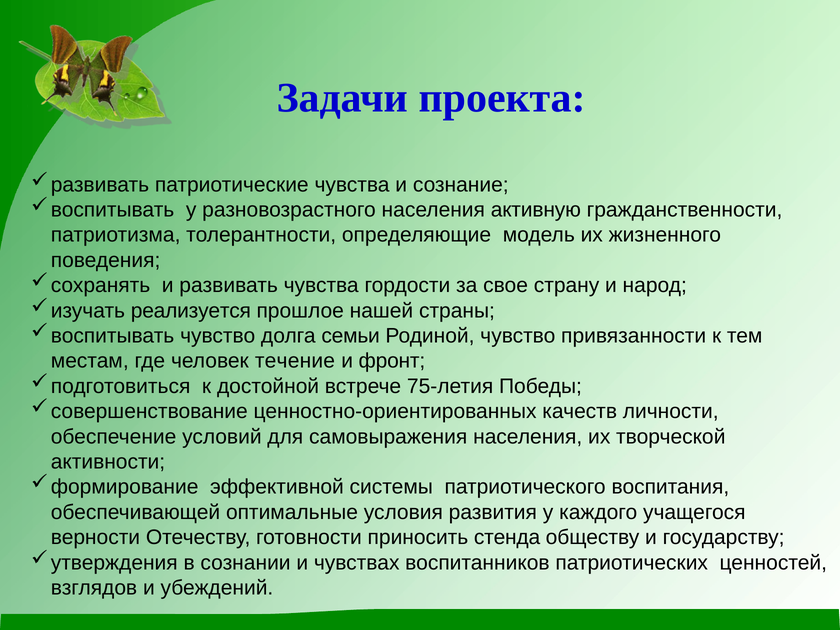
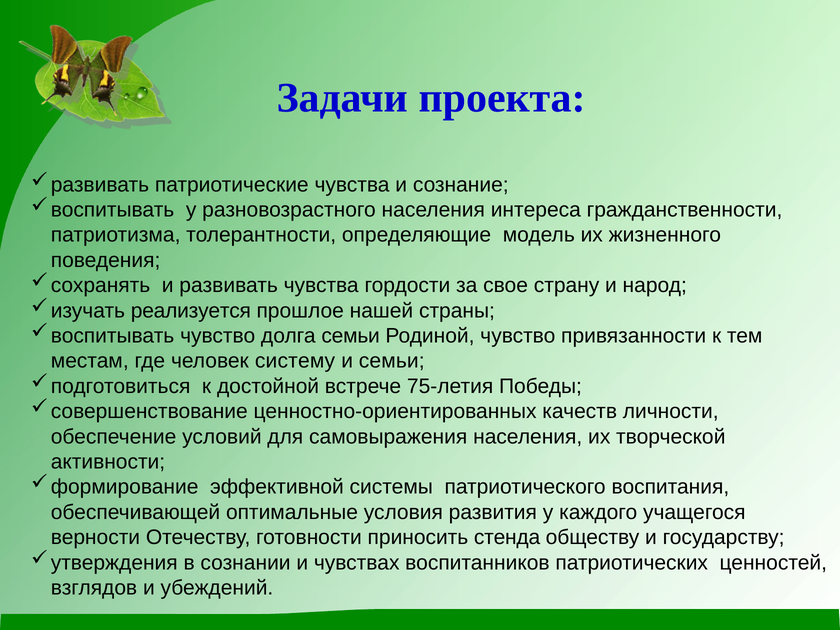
активную: активную -> интереса (536, 210)
течение: течение -> систему (295, 361)
и фронт: фронт -> семьи (392, 361)
